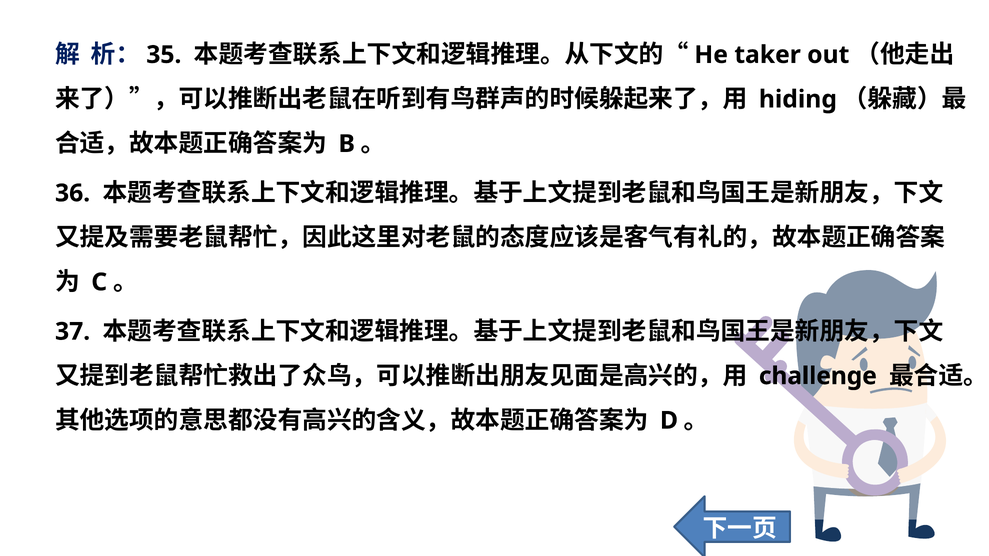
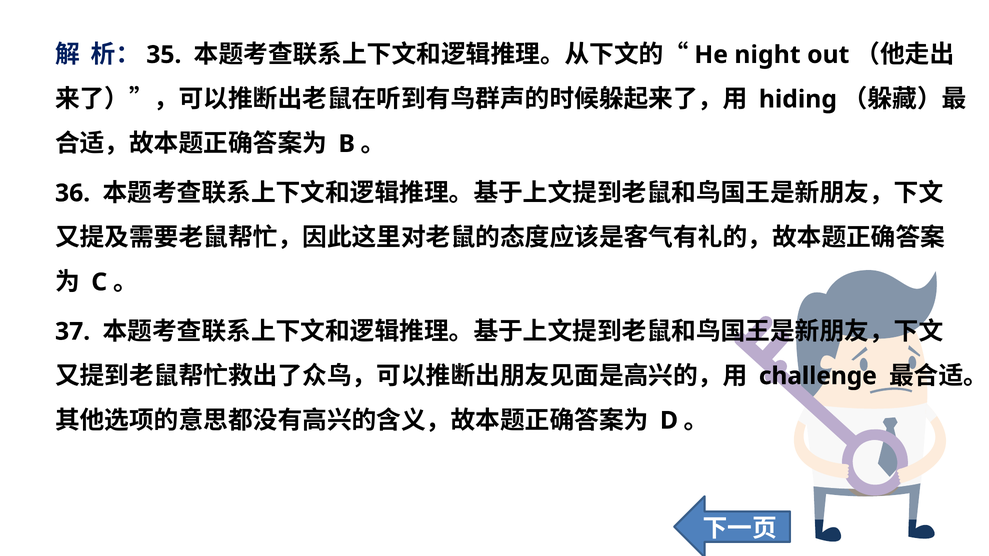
taker: taker -> night (767, 55)
